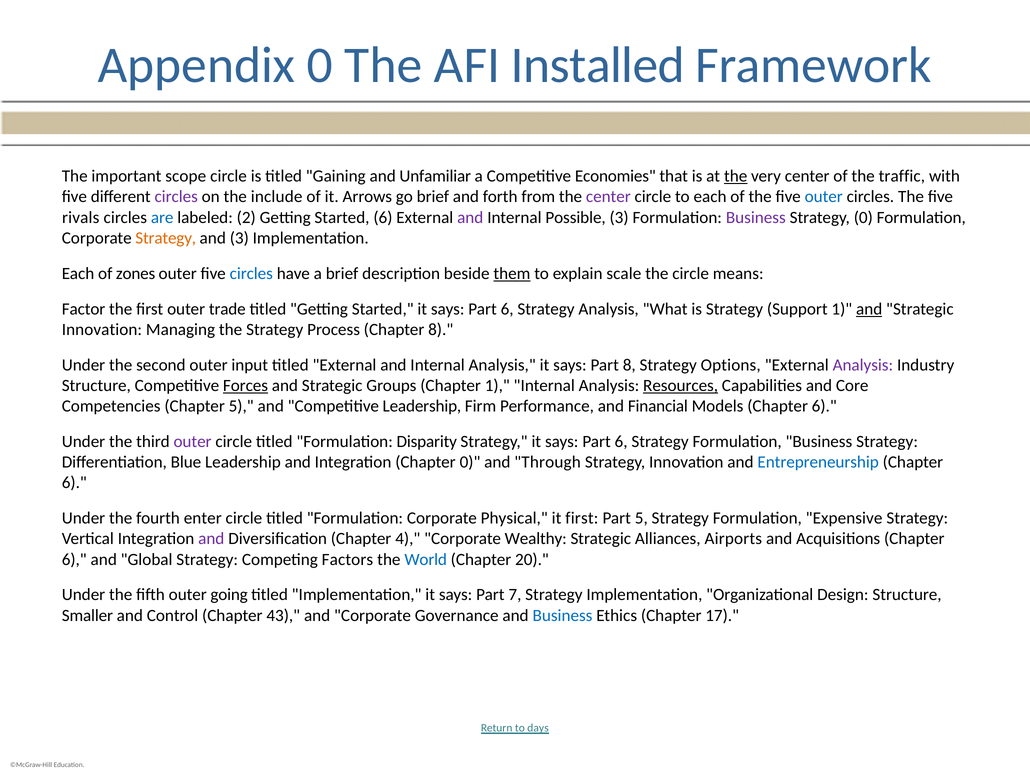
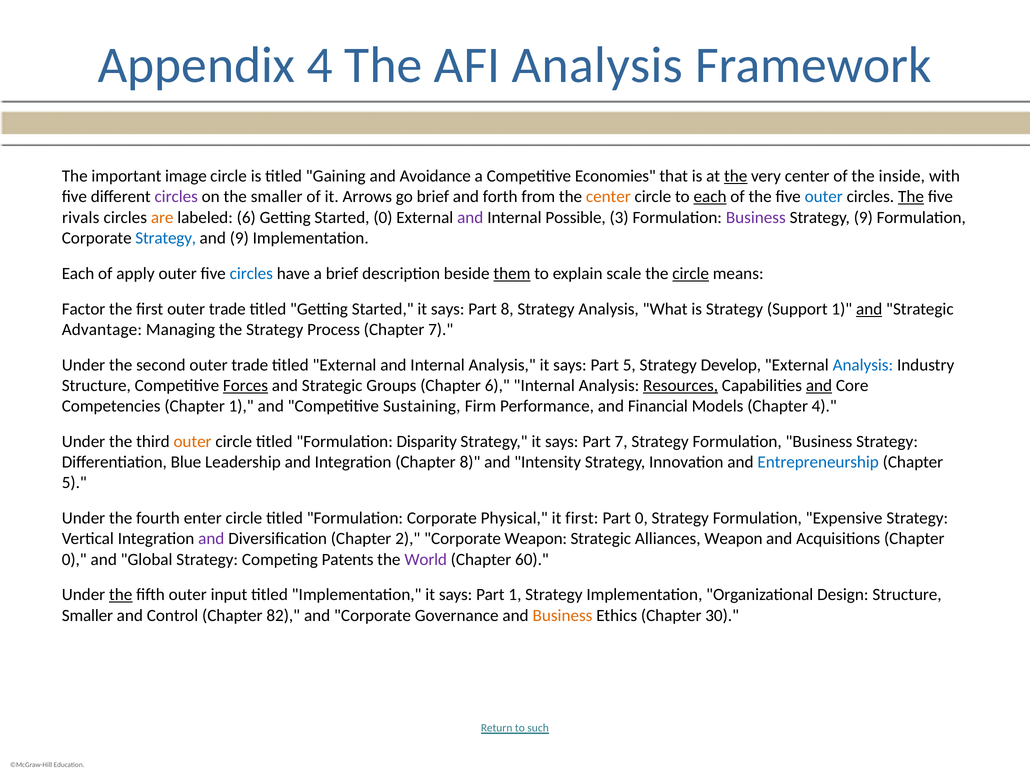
Appendix 0: 0 -> 4 (320, 65)
AFI Installed: Installed -> Analysis (597, 65)
scope: scope -> image (186, 176)
Unfamiliar: Unfamiliar -> Avoidance (435, 176)
traffic: traffic -> inside (902, 176)
the include: include -> smaller (277, 197)
center colour: purple -> orange (608, 197)
each underline: none -> present (710, 197)
The underline: none -> present (911, 197)
are colour: blue -> orange (162, 218)
labeled 2: 2 -> 6 (246, 218)
Started 6: 6 -> 0 (383, 218)
Strategy 0: 0 -> 9 (863, 218)
Strategy colour: orange -> blue (166, 238)
and 3: 3 -> 9 (239, 238)
zones: zones -> apply (135, 274)
circle underline: none -> present (691, 274)
6: 6 -> 8 (507, 309)
Innovation: Innovation -> Advantage (102, 330)
Chapter 8: 8 -> 7 (441, 330)
second outer input: input -> trade (250, 365)
Part 8: 8 -> 5 (629, 365)
Options: Options -> Develop (731, 365)
Analysis colour: purple -> blue (863, 365)
Chapter 1: 1 -> 6 (497, 386)
and underline: none -> present (819, 386)
Chapter 5: 5 -> 1 (241, 406)
Competitive Leadership: Leadership -> Sustaining (422, 406)
Models Chapter 6: 6 -> 4 (824, 406)
outer colour: purple -> orange (193, 442)
6: 6 -> 7 (621, 442)
Chapter 0: 0 -> 8 (470, 462)
Through: Through -> Intensity (548, 462)
6: 6 -> 5 (74, 483)
Part 5: 5 -> 0 (641, 519)
4: 4 -> 2 (408, 539)
Corporate Wealthy: Wealthy -> Weapon (536, 539)
Alliances Airports: Airports -> Weapon (733, 539)
6: 6 -> 0 (74, 560)
Factors: Factors -> Patents (348, 560)
World colour: blue -> purple (426, 560)
20: 20 -> 60 (532, 560)
the underline: none -> present (121, 595)
going: going -> input (229, 595)
Part 7: 7 -> 1 (515, 595)
43: 43 -> 82 (283, 616)
Business colour: blue -> orange (563, 616)
17: 17 -> 30 (722, 616)
days: days -> such (538, 729)
